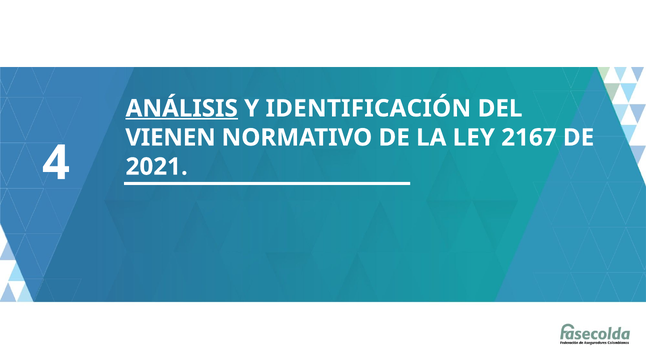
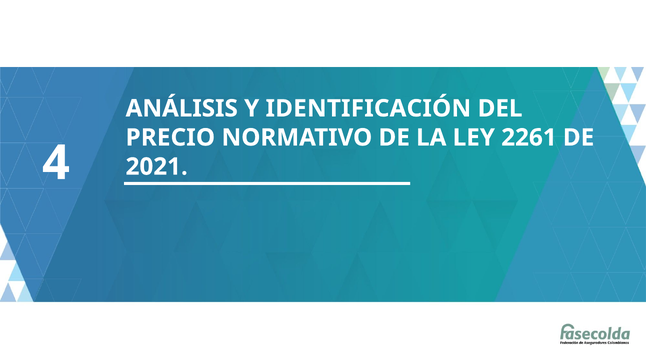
ANÁLISIS underline: present -> none (182, 108)
VIENEN: VIENEN -> PRECIO (170, 137)
2167: 2167 -> 2261 (529, 137)
